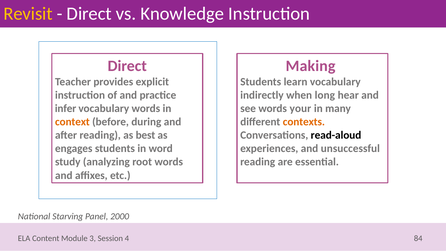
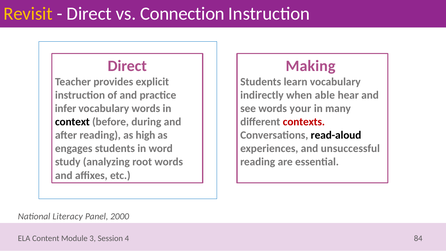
Knowledge: Knowledge -> Connection (182, 14)
long: long -> able (325, 95)
context colour: orange -> black (72, 122)
contexts colour: orange -> red (304, 122)
best: best -> high (145, 135)
Starving: Starving -> Literacy (68, 216)
